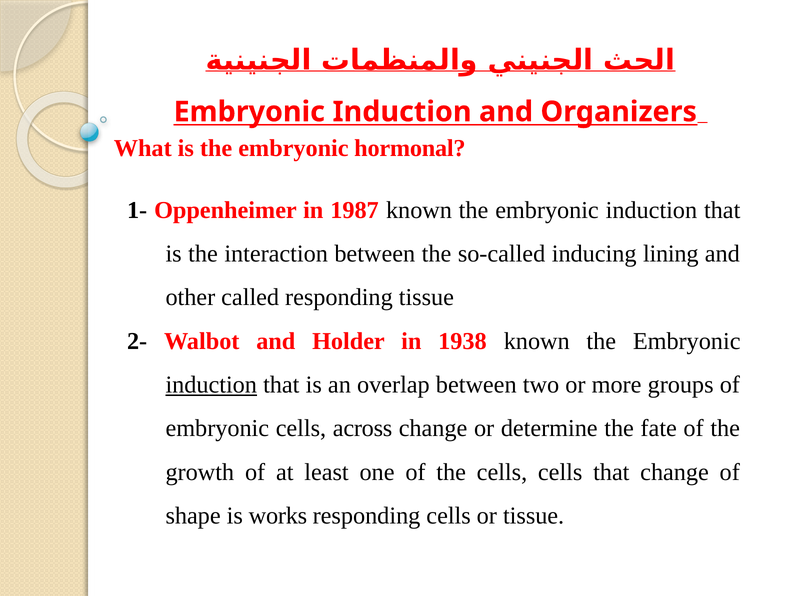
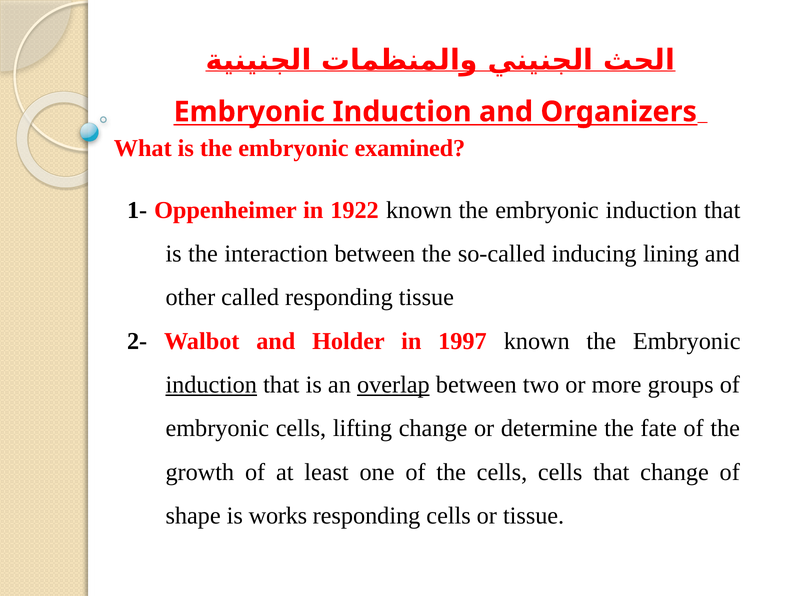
hormonal: hormonal -> examined (410, 148)
1987: 1987 -> 1922 (355, 210)
1938: 1938 -> 1997 (462, 341)
overlap underline: none -> present (393, 385)
across: across -> lifting (362, 429)
